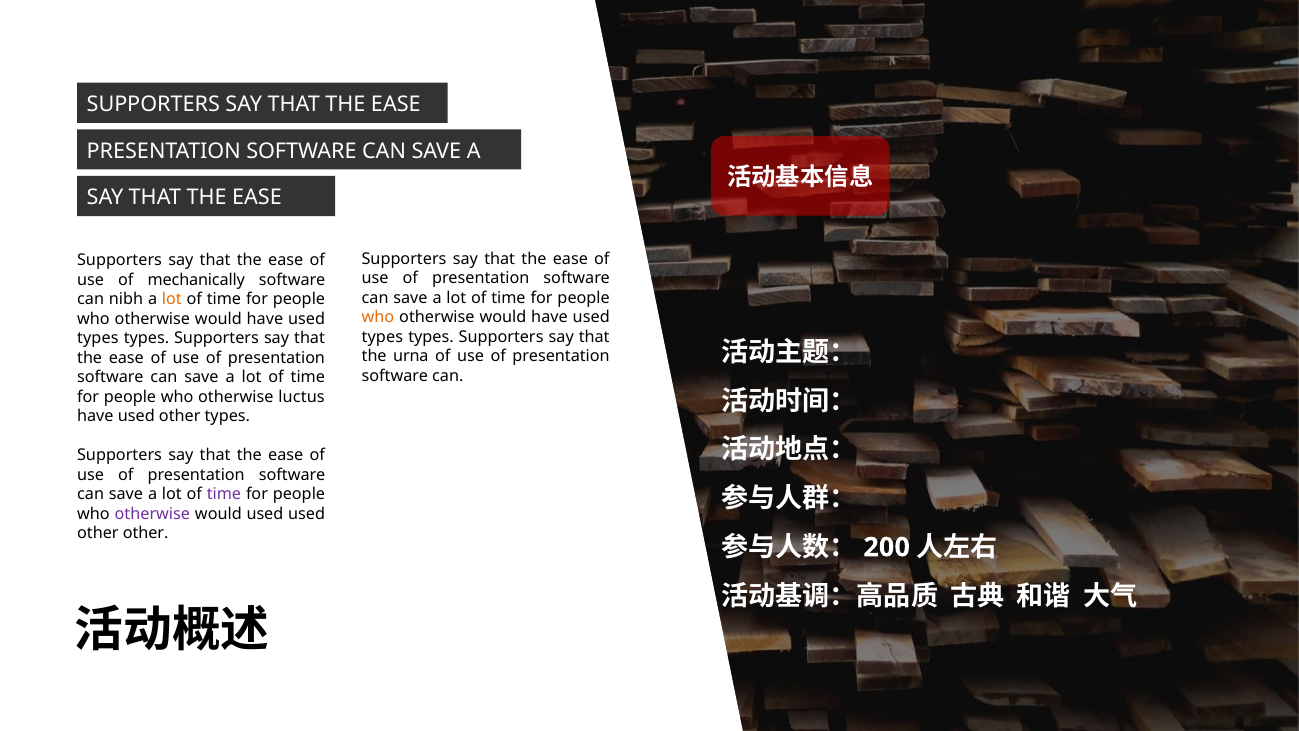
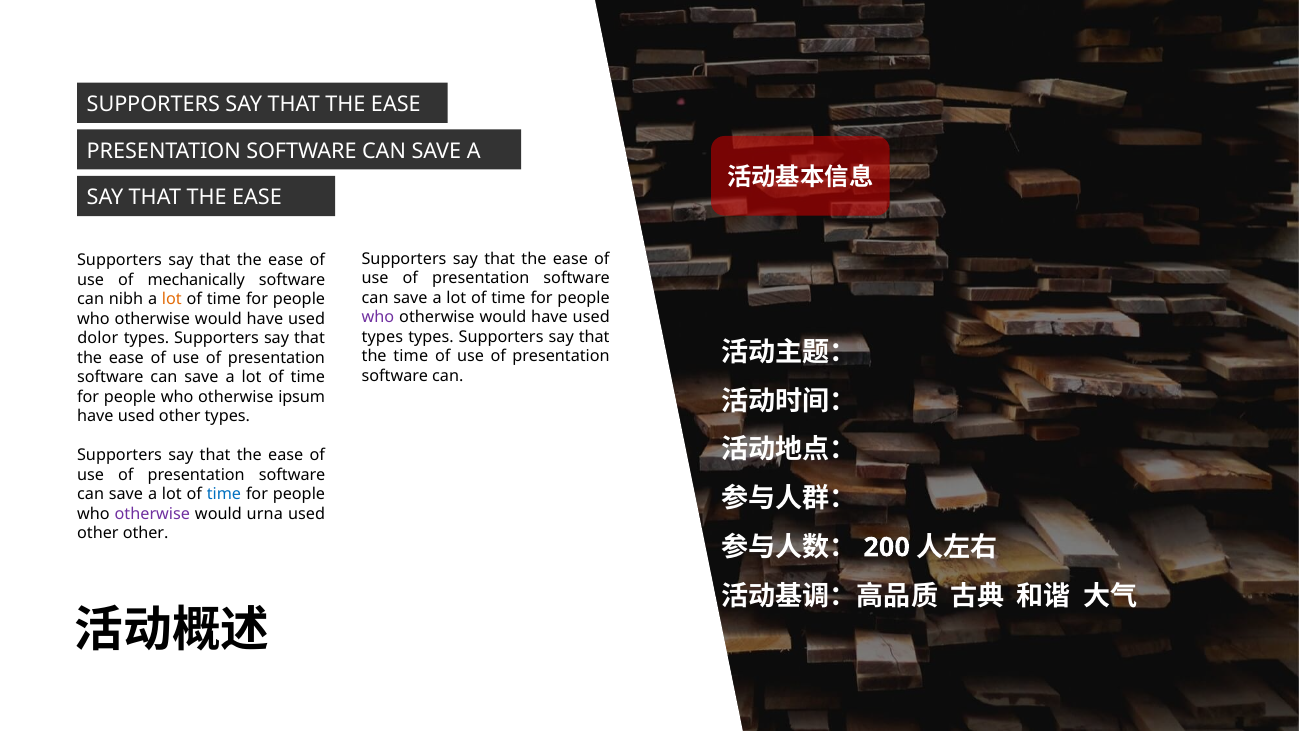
who colour: orange -> purple (378, 317)
types: types -> dolor (98, 338)
the urna: urna -> time (411, 356)
luctus: luctus -> ipsum (302, 397)
time colour: purple -> blue (224, 494)
would used: used -> urna (265, 513)
